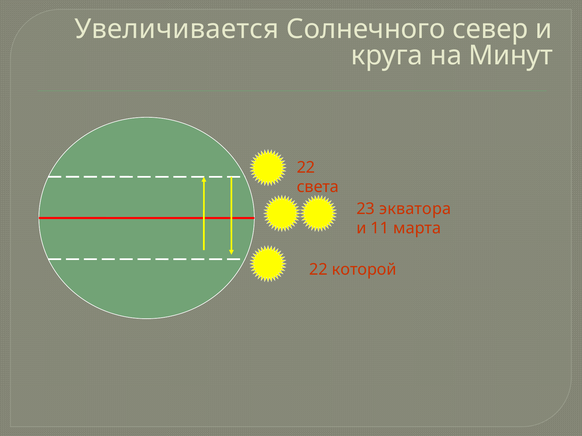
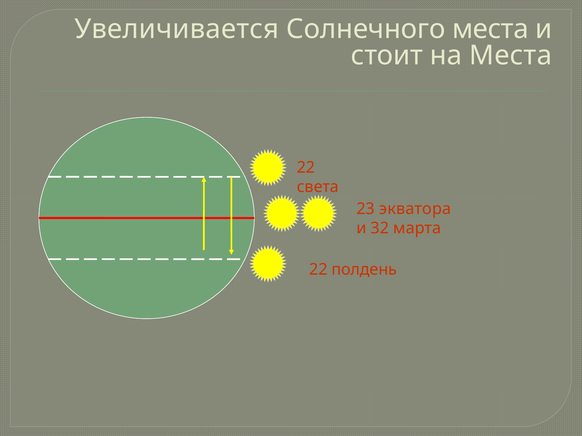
Солнечного север: север -> места (490, 29)
круга: круга -> стоит (387, 56)
на Минут: Минут -> Места (511, 56)
11: 11 -> 32 (380, 228)
которой: которой -> полдень (364, 270)
